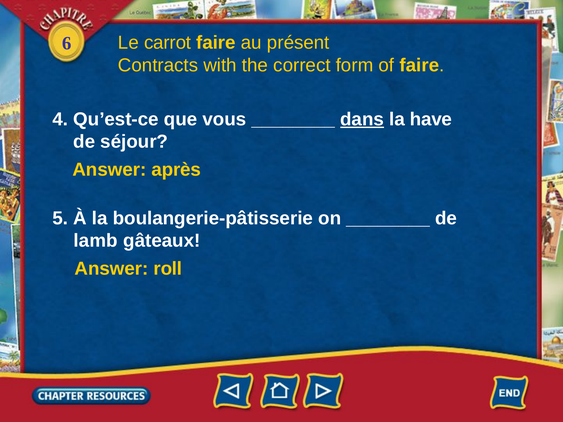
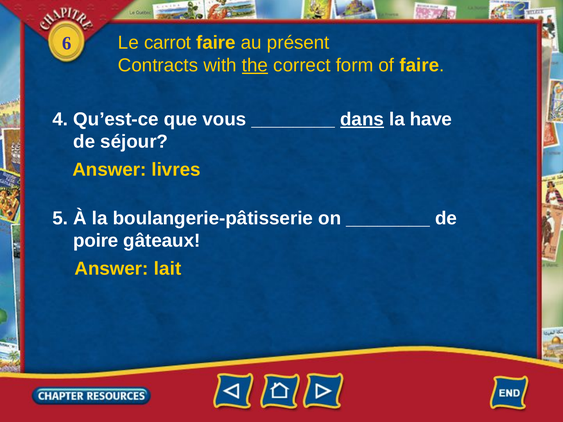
the underline: none -> present (255, 65)
après: après -> livres (176, 170)
lamb: lamb -> poire (96, 241)
roll: roll -> lait (168, 269)
